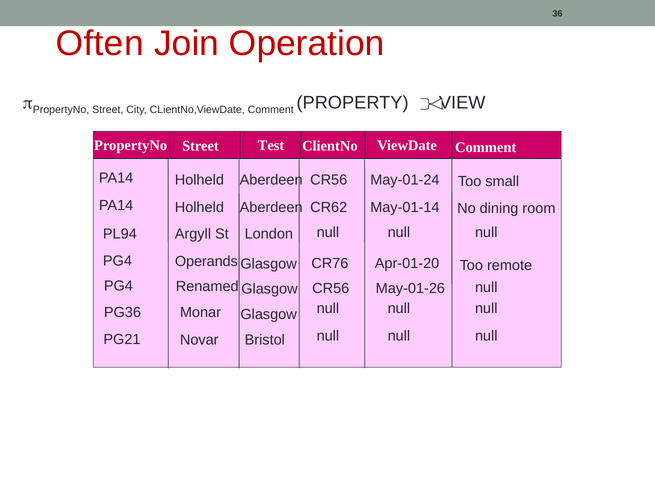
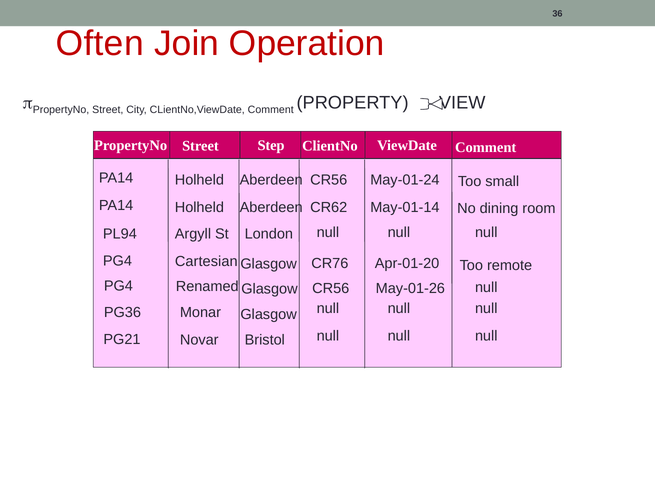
Test: Test -> Step (271, 145)
Operands: Operands -> Cartesian (206, 261)
